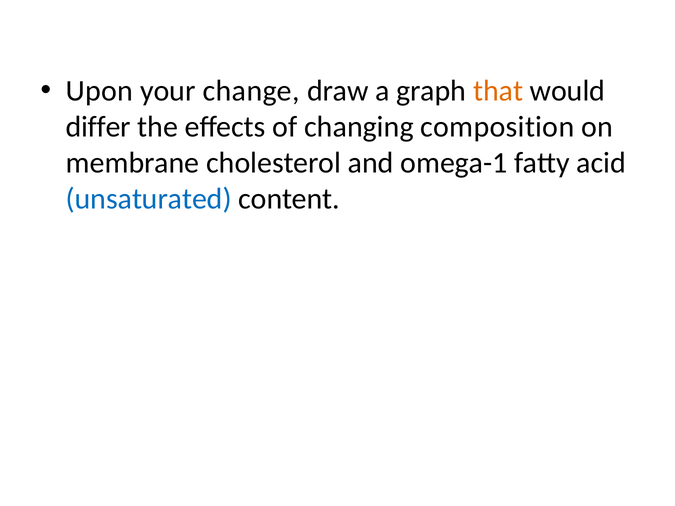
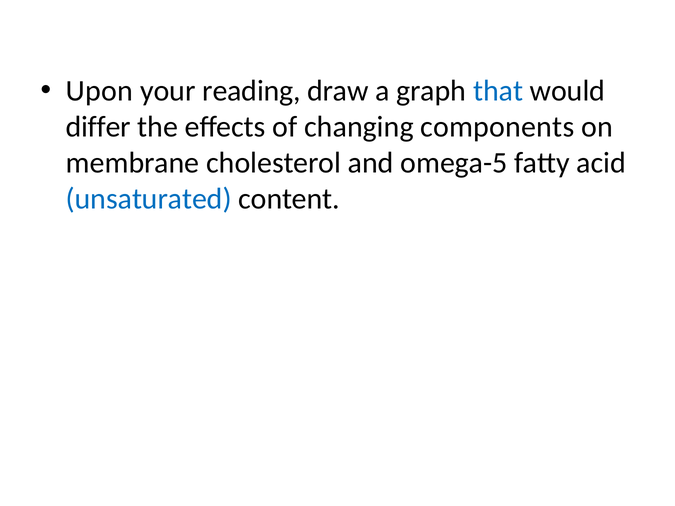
change: change -> reading (251, 91)
that colour: orange -> blue (498, 91)
composition: composition -> components (497, 127)
omega-1: omega-1 -> omega-5 (454, 163)
